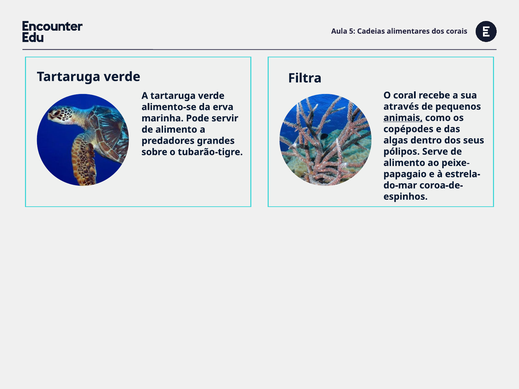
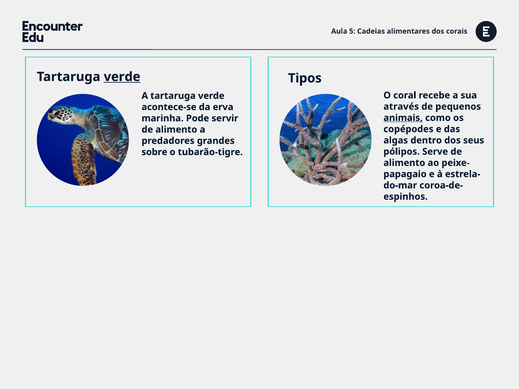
verde underline: none -> present (122, 77)
Filtra: Filtra -> Tipos (305, 78)
alimento-se: alimento-se -> acontece-se (169, 107)
